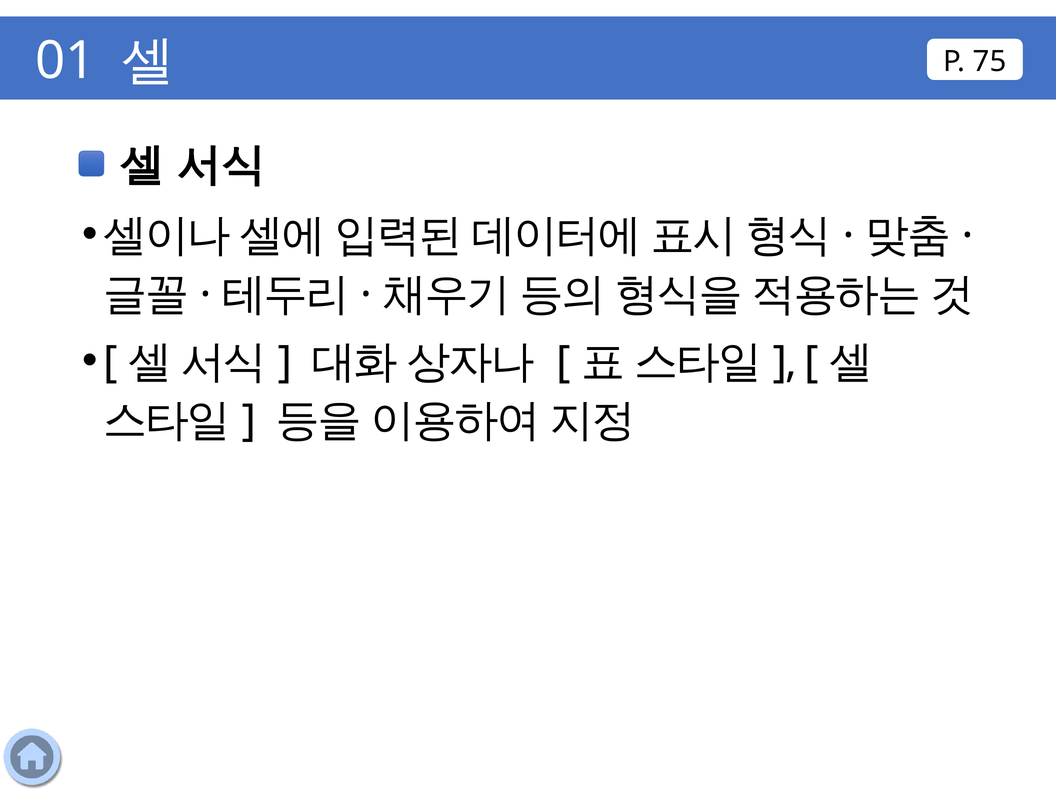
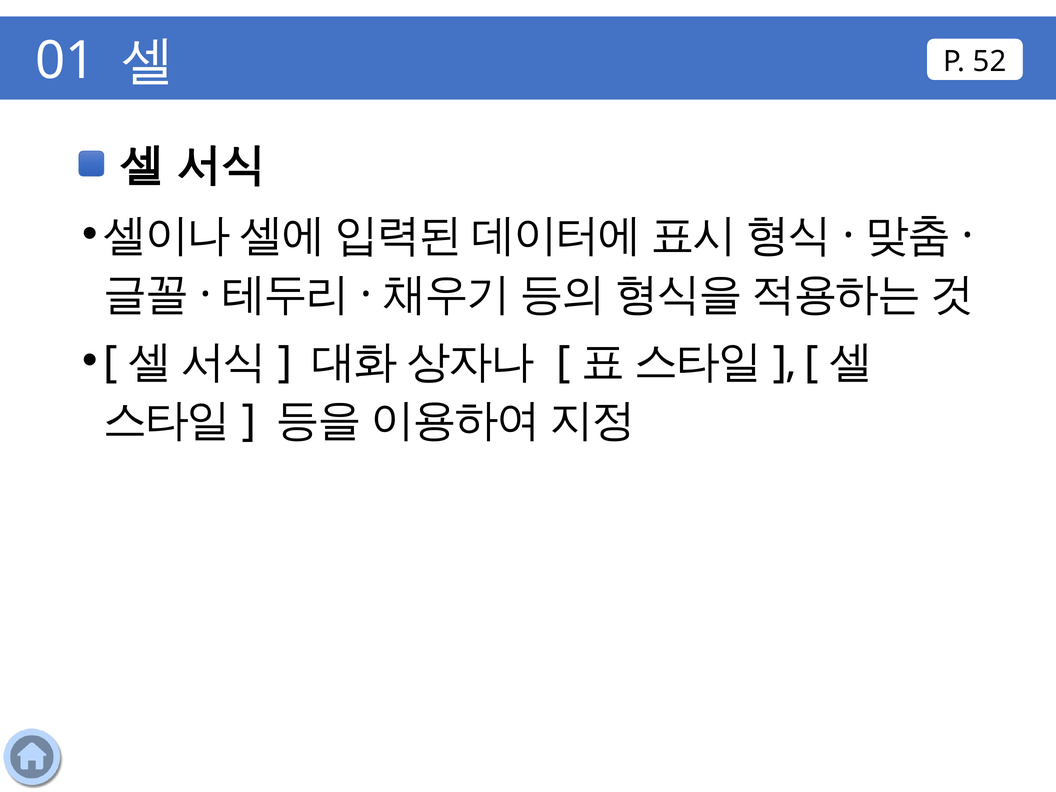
75: 75 -> 52 (990, 61)
